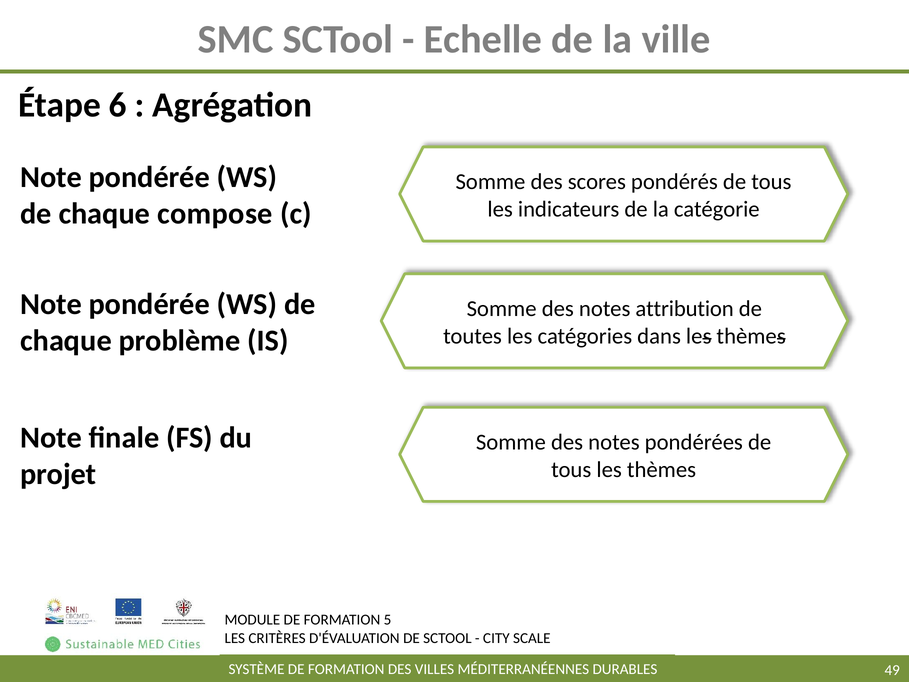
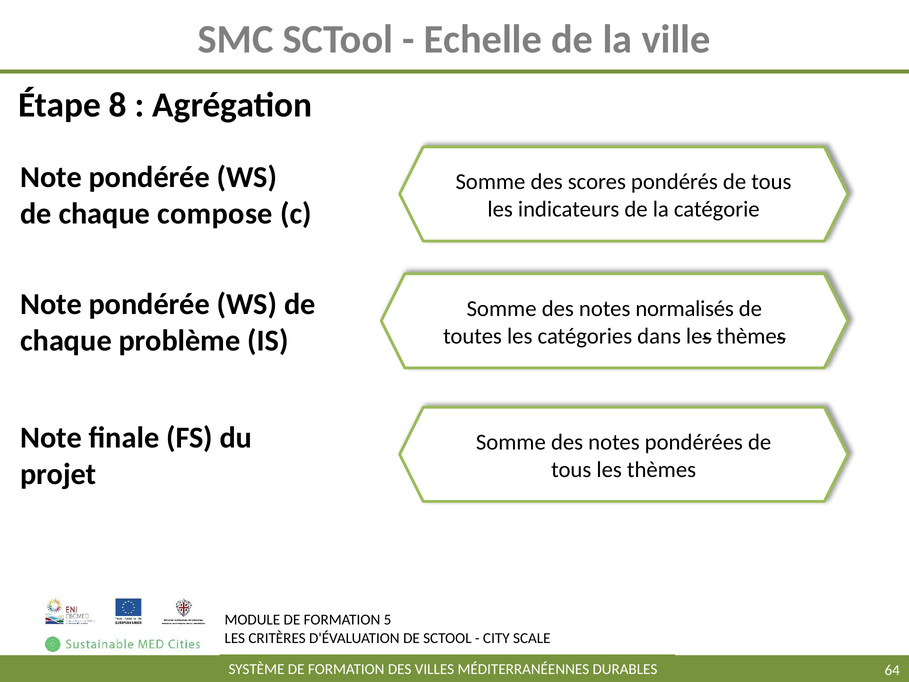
6: 6 -> 8 (118, 105)
attribution: attribution -> normalisés (685, 309)
49: 49 -> 64 (892, 670)
